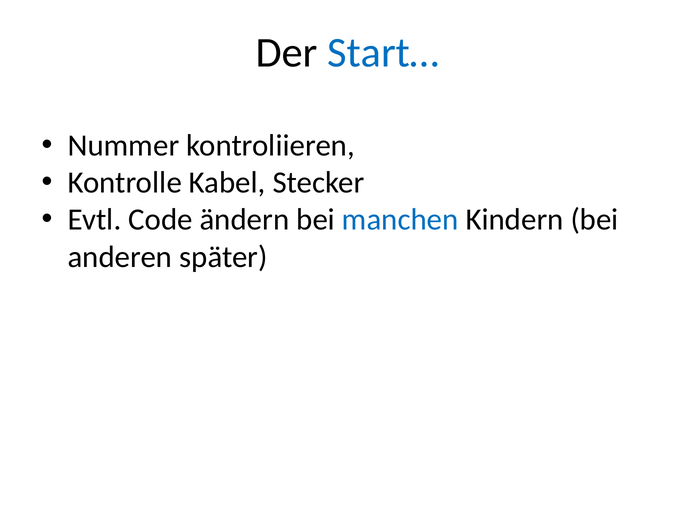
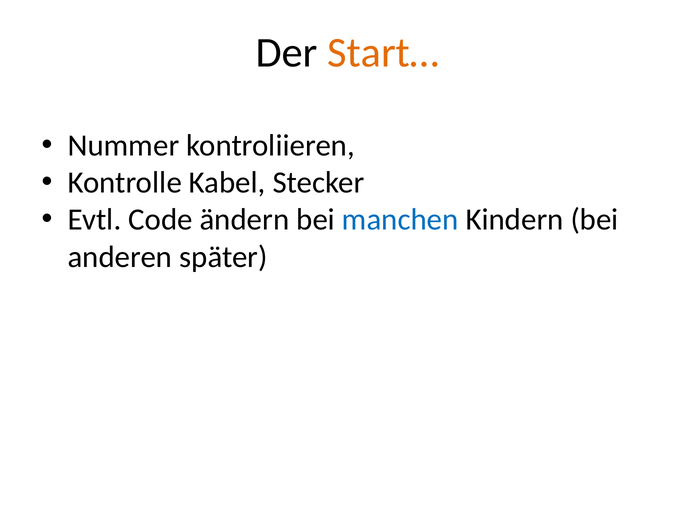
Start… colour: blue -> orange (383, 53)
